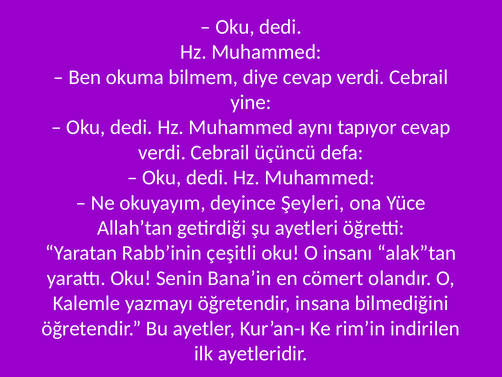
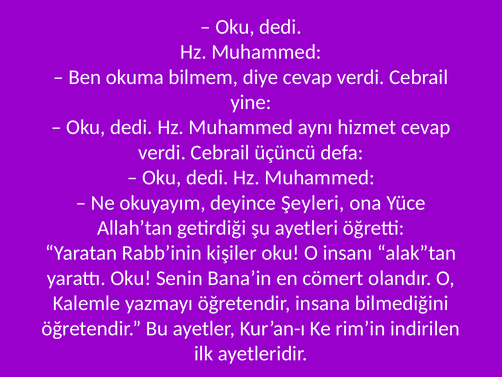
tapıyor: tapıyor -> hizmet (367, 127)
çeşitli: çeşitli -> kişiler (232, 253)
